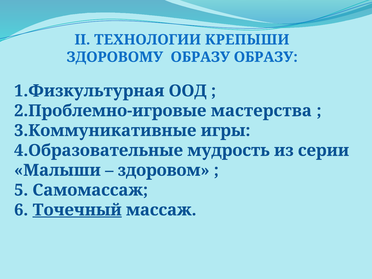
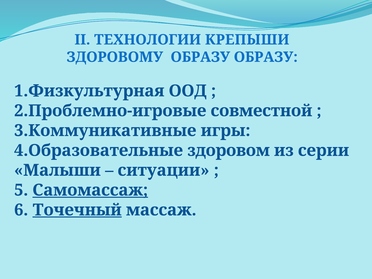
мастерства: мастерства -> совместной (261, 111)
мудрость: мудрость -> здоровом (229, 150)
здоровом: здоровом -> ситуации (164, 170)
Самомассаж underline: none -> present (90, 190)
